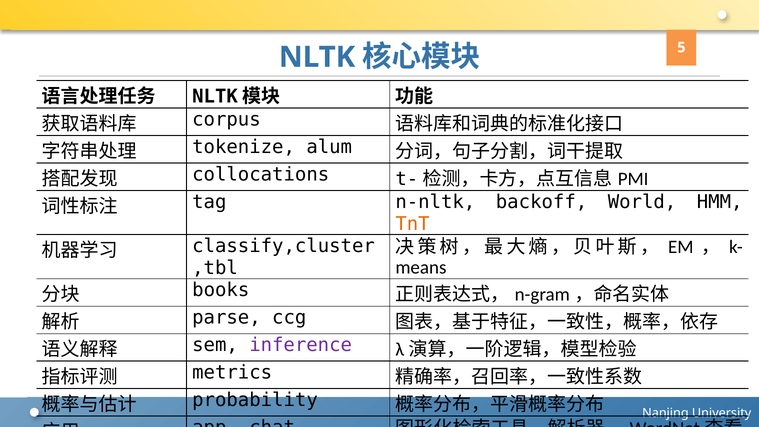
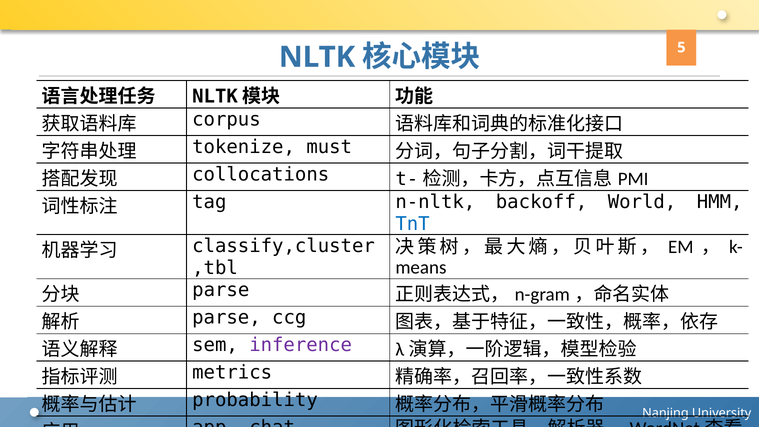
alum: alum -> must (329, 147)
TnT colour: orange -> blue (413, 224)
books: books -> parse (221, 290)
